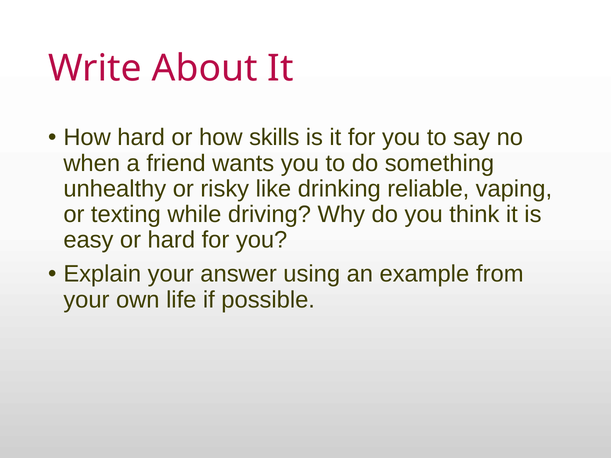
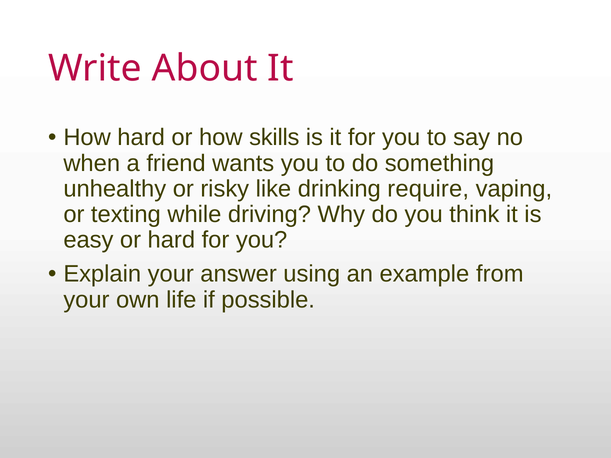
reliable: reliable -> require (428, 189)
